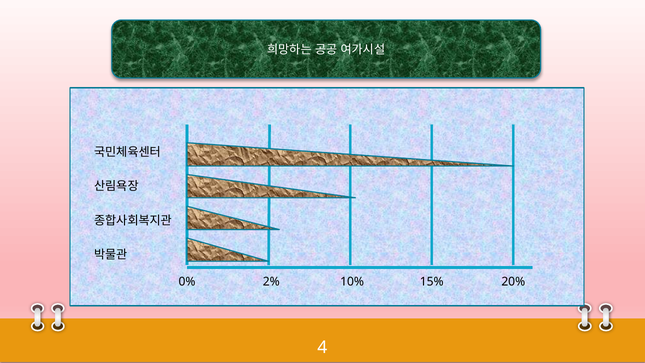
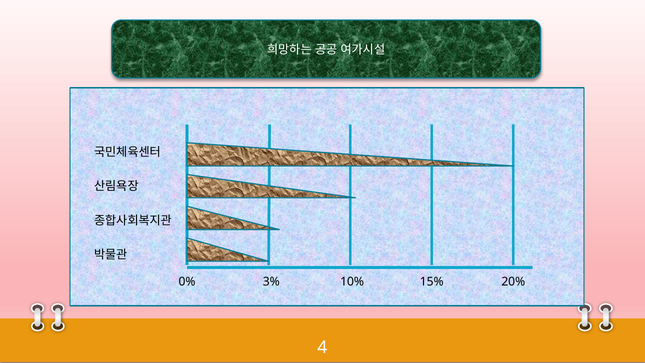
2%: 2% -> 3% (271, 282)
